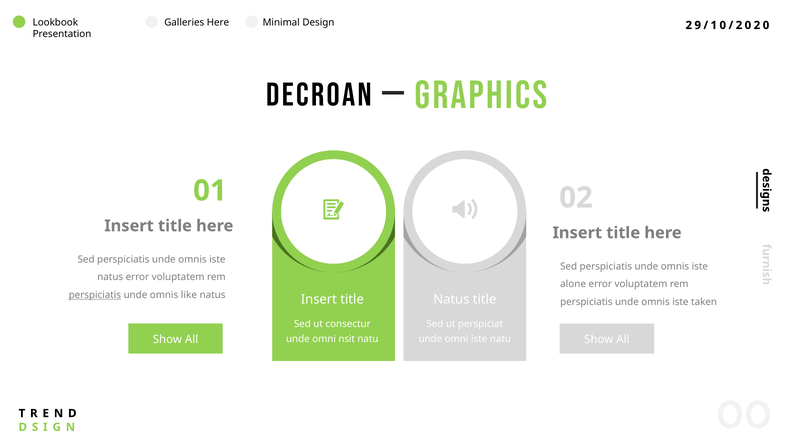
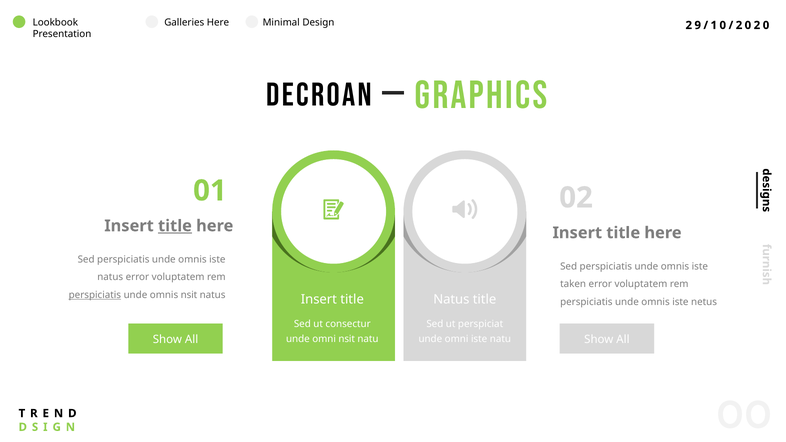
title underline: none -> present (175, 226)
alone: alone -> taken (573, 284)
omnis like: like -> nsit (189, 295)
taken: taken -> netus (704, 302)
